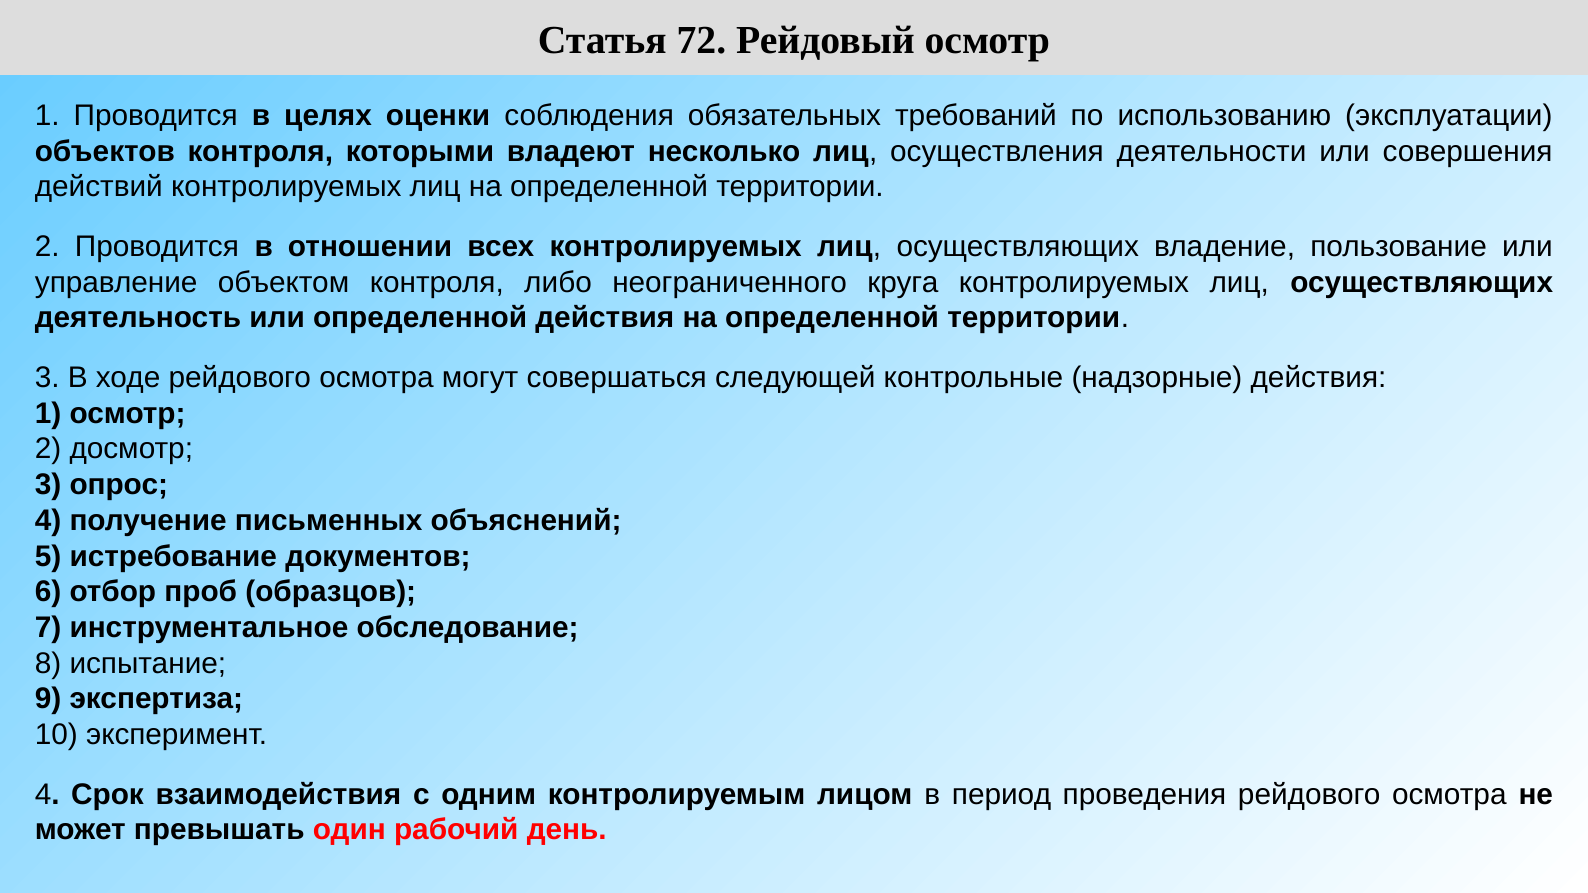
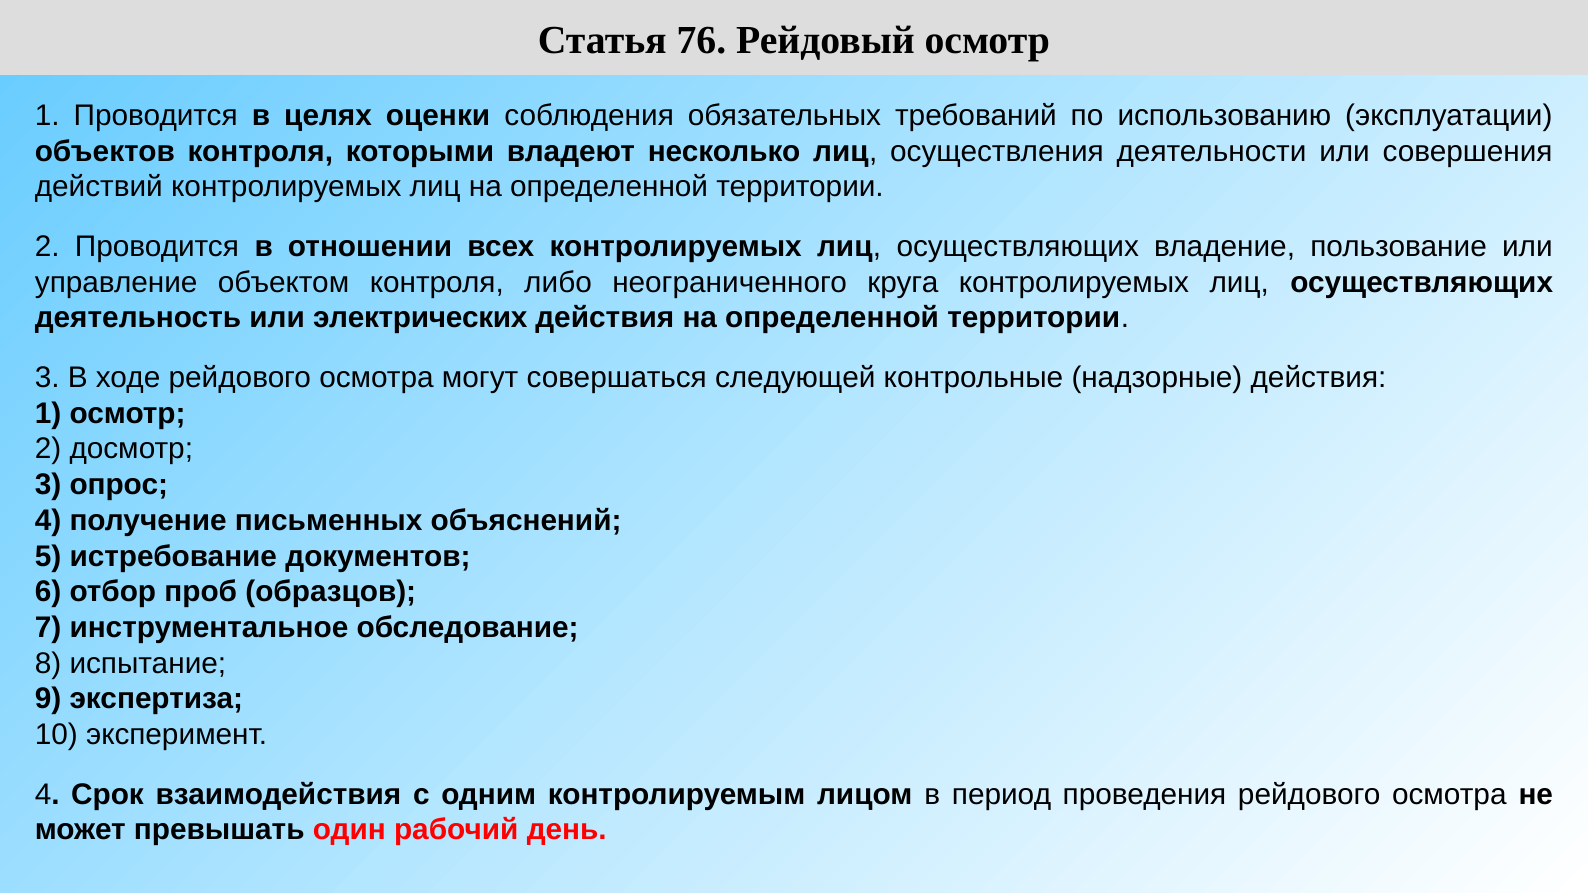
72: 72 -> 76 (701, 40)
или определенной: определенной -> электрических (420, 318)
